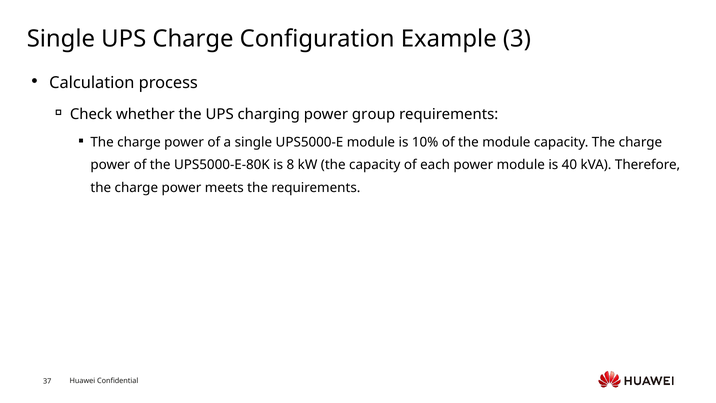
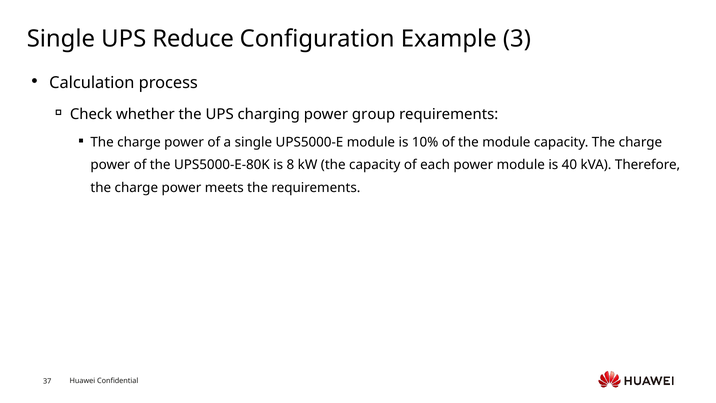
UPS Charge: Charge -> Reduce (193, 39)
